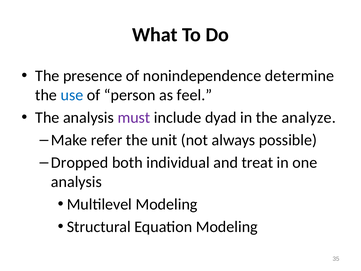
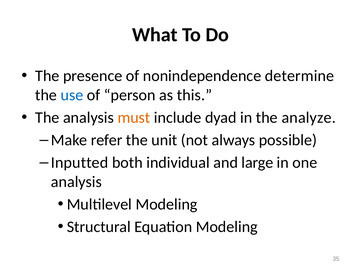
feel: feel -> this (194, 95)
must colour: purple -> orange (134, 117)
Dropped: Dropped -> Inputted (80, 162)
treat: treat -> large (257, 162)
